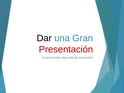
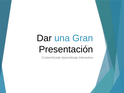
Presentación colour: red -> black (66, 49)
